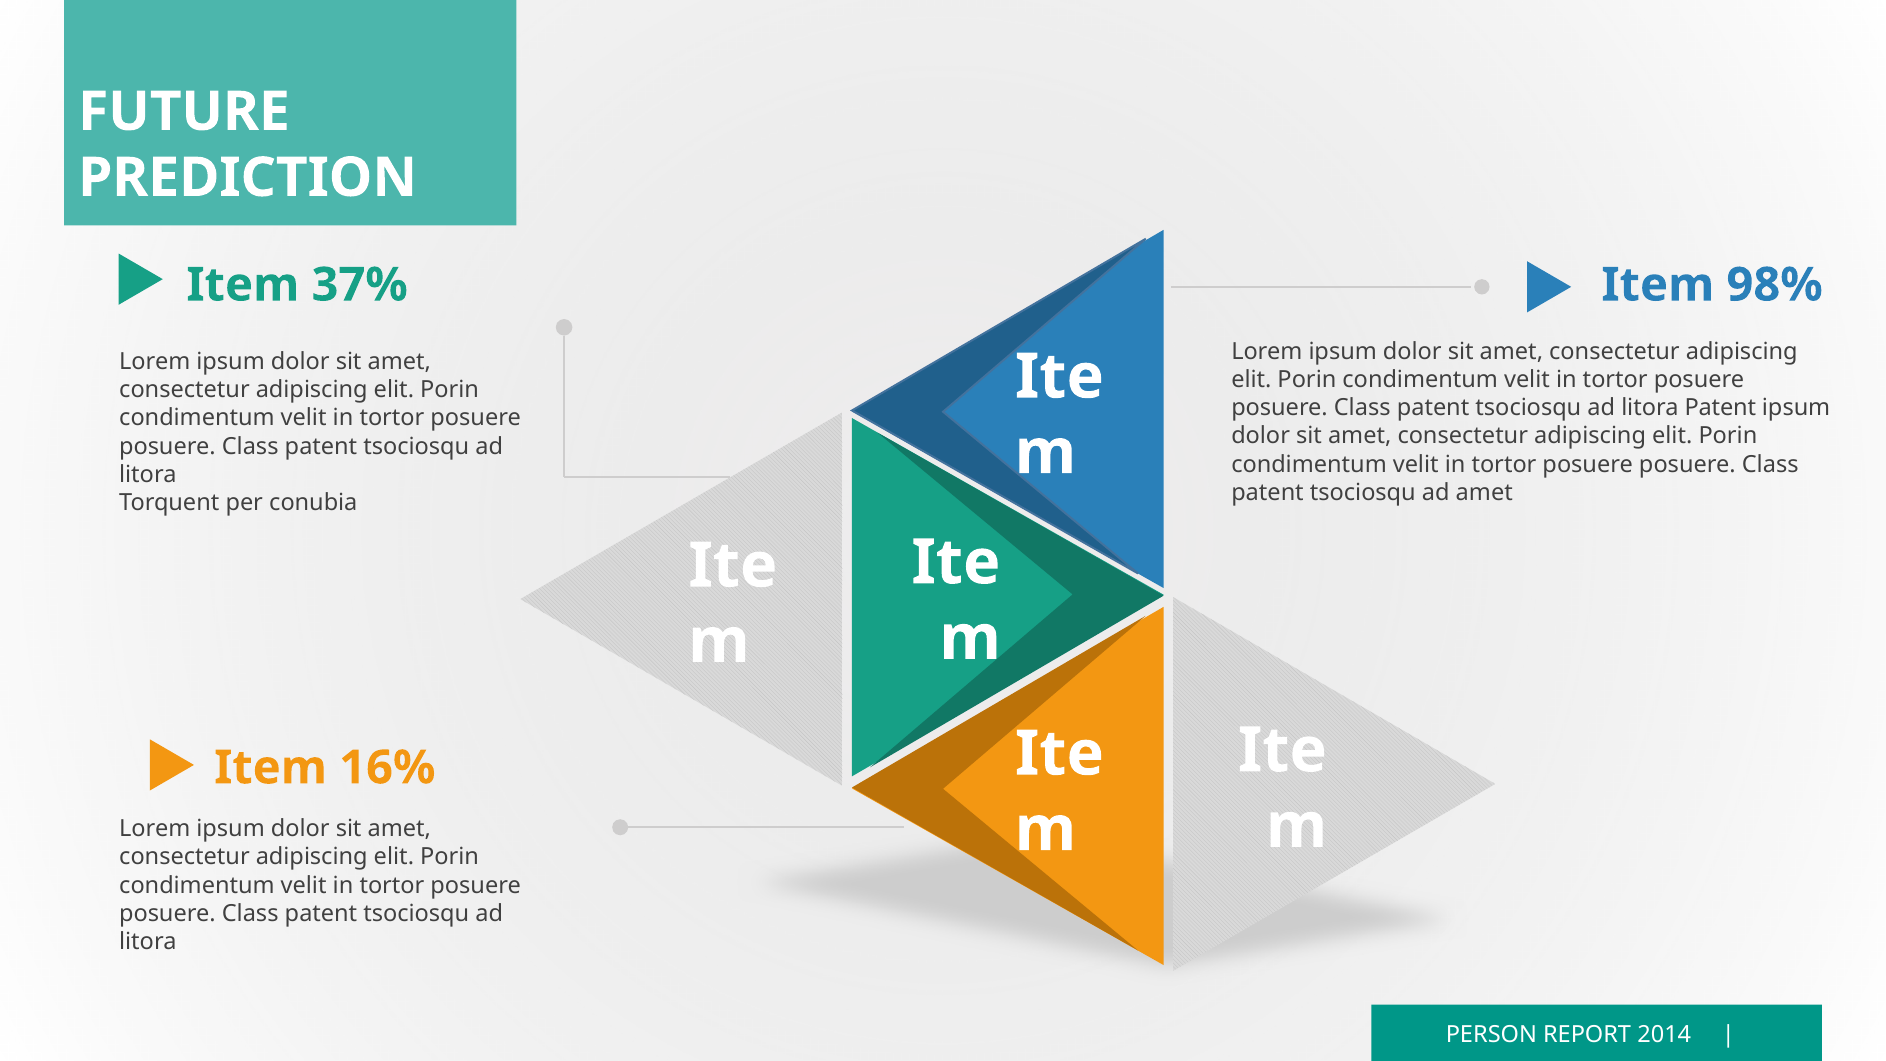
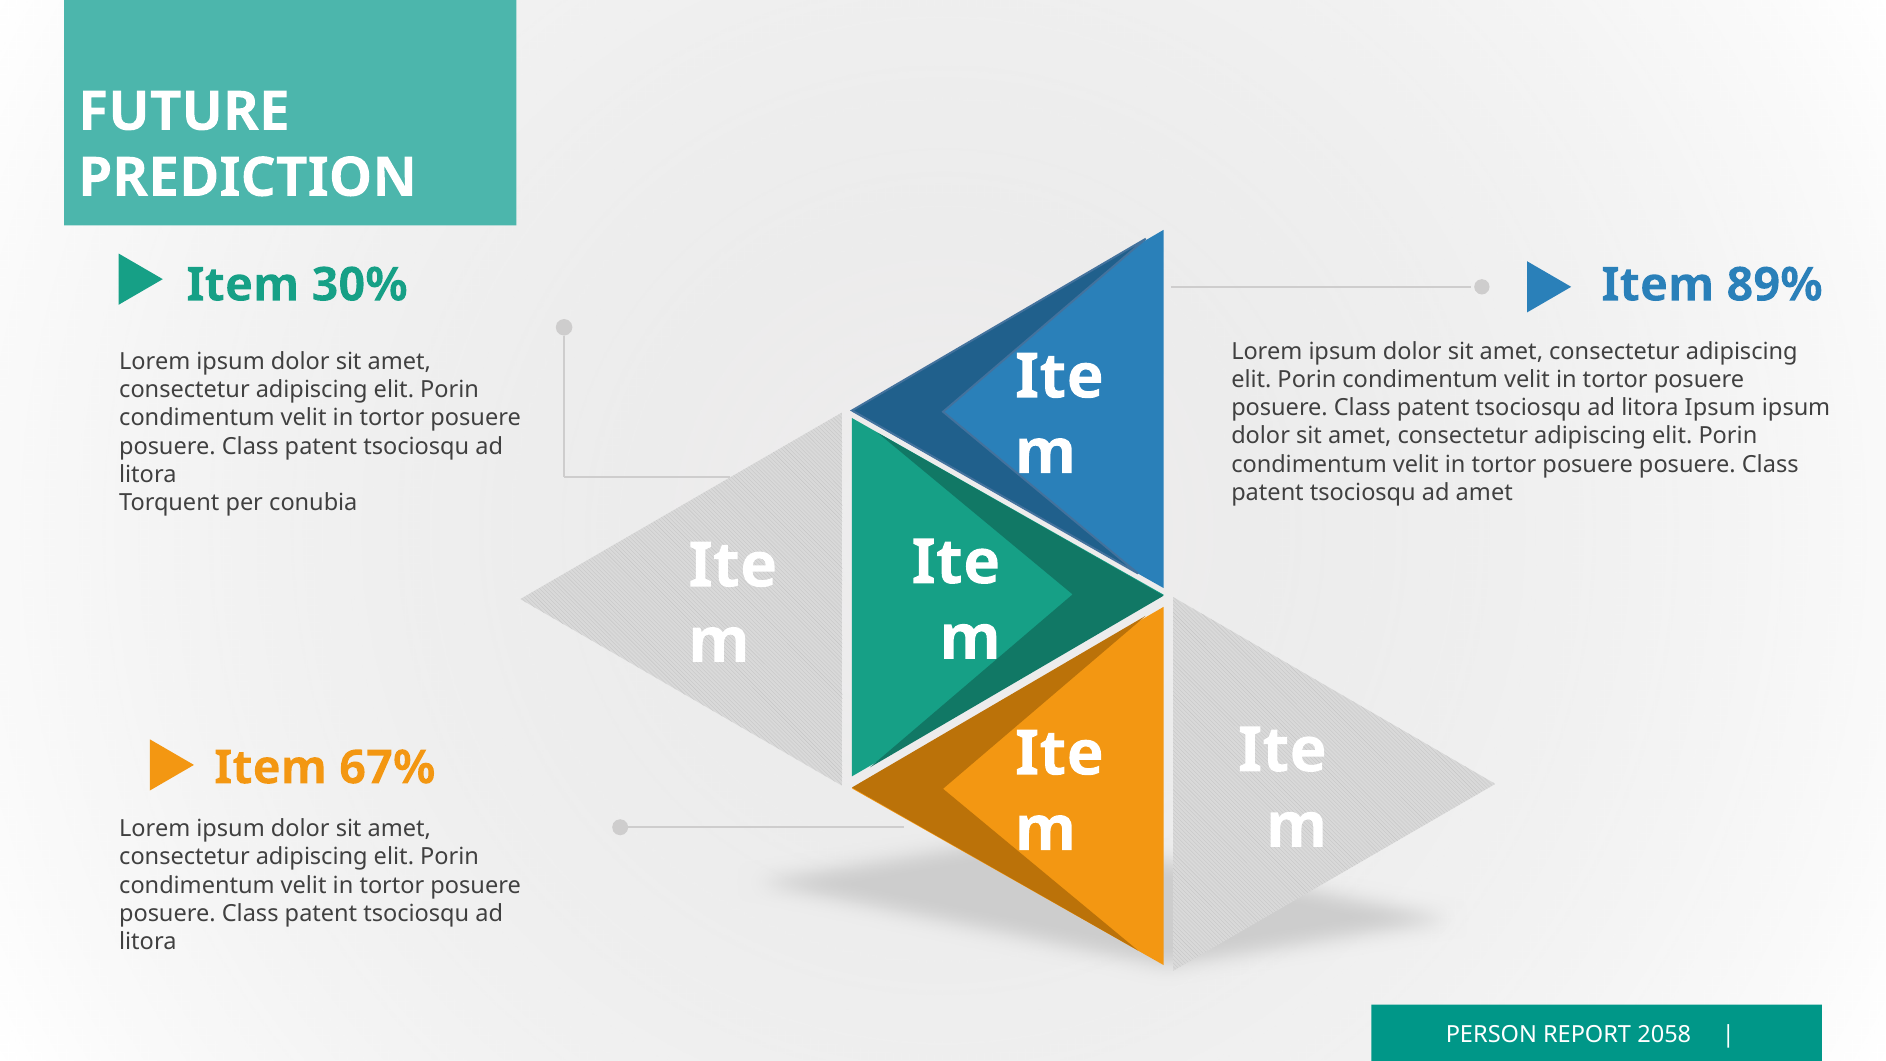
37%: 37% -> 30% (360, 285)
98%: 98% -> 89% (1775, 285)
litora Patent: Patent -> Ipsum (1720, 408)
16%: 16% -> 67% (387, 768)
2014: 2014 -> 2058 (1664, 1034)
